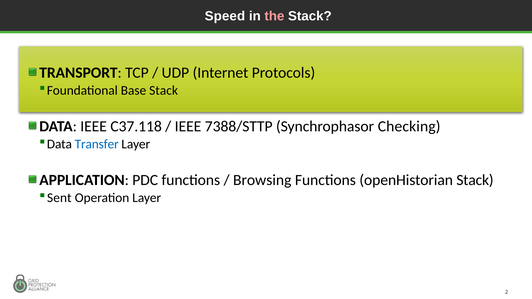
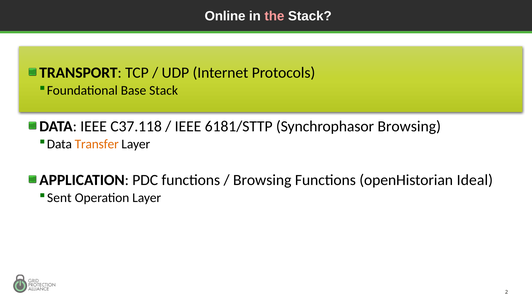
Speed: Speed -> Online (225, 16)
7388/STTP: 7388/STTP -> 6181/STTP (239, 126)
Synchrophasor Checking: Checking -> Browsing (409, 126)
Transfer colour: blue -> orange (97, 144)
openHistorian Stack: Stack -> Ideal (475, 180)
